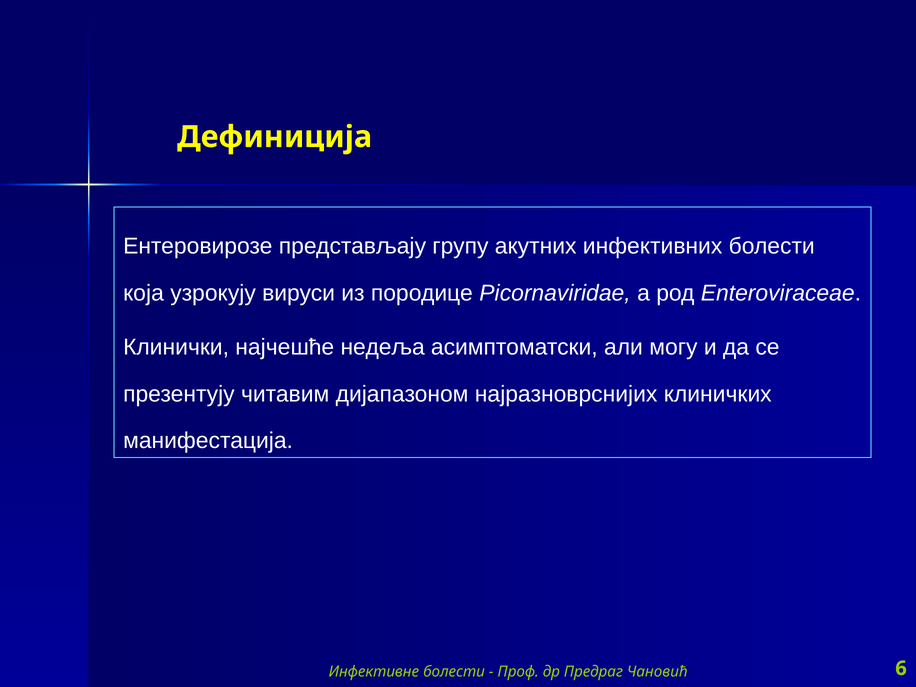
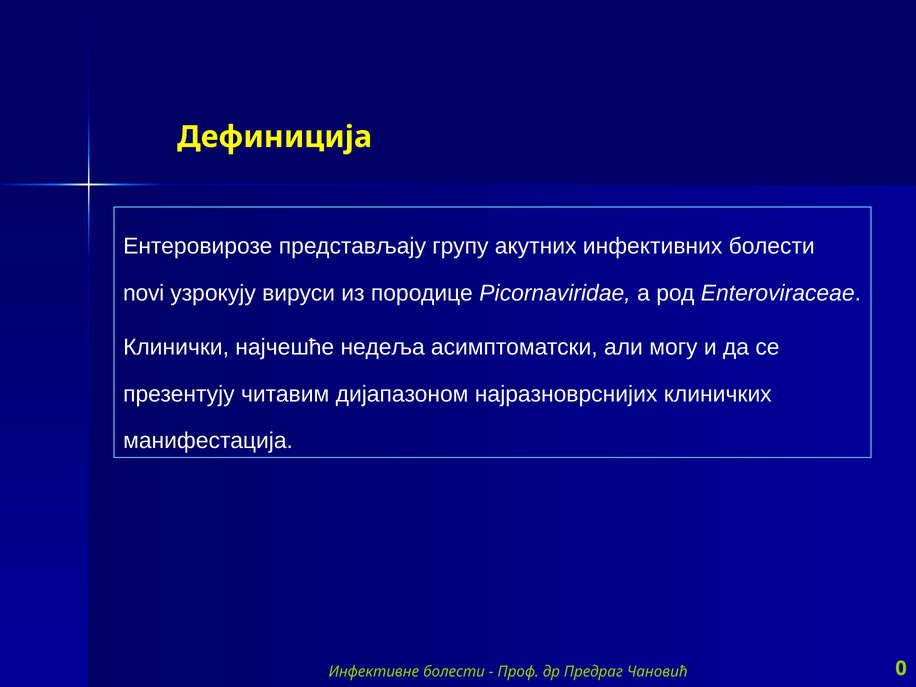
која: која -> novi (144, 293)
6: 6 -> 0 (901, 668)
